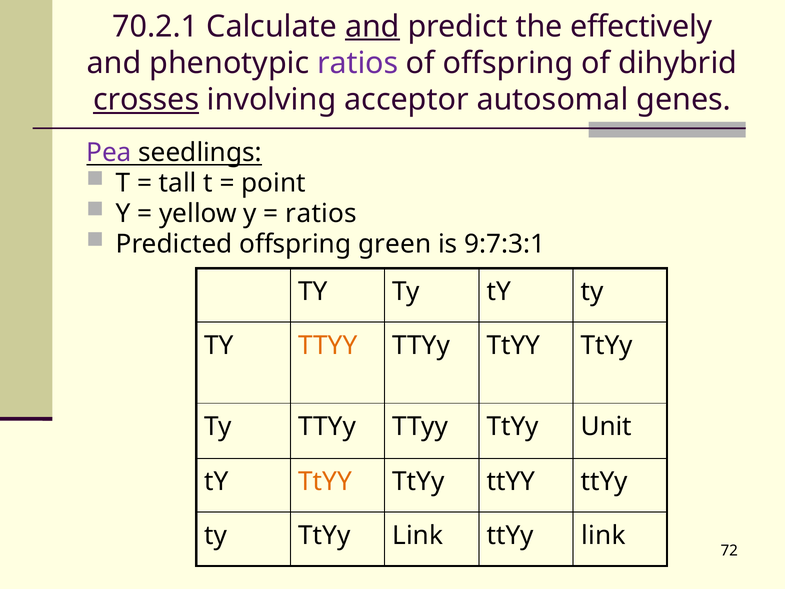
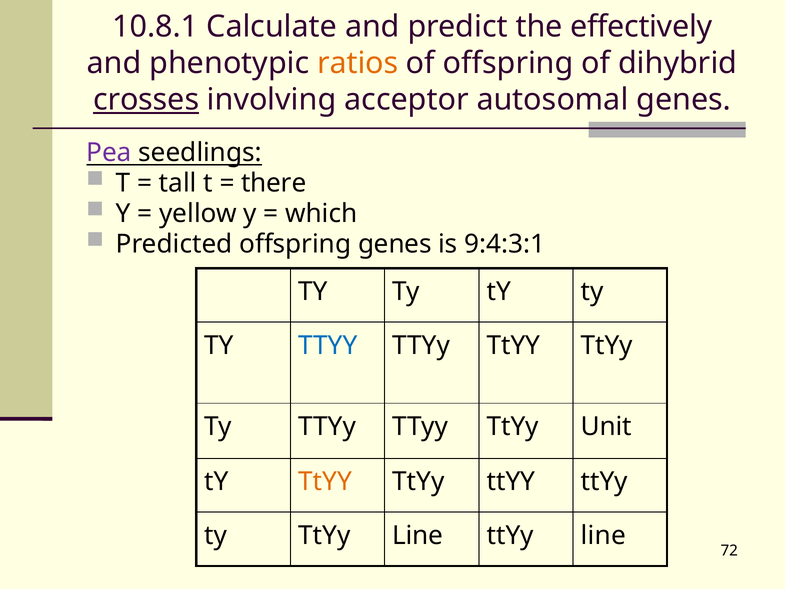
70.2.1: 70.2.1 -> 10.8.1 (155, 26)
and underline: present -> none (372, 26)
ratios colour: purple -> orange (358, 63)
point: point -> there (274, 183)
ratios: ratios -> which (321, 213)
offspring green: green -> genes (395, 244)
9:7:3:1: 9:7:3:1 -> 9:4:3:1 (505, 244)
TTYY colour: orange -> blue (328, 345)
ty TtYy Link: Link -> Line (418, 535)
link: link -> line (603, 535)
